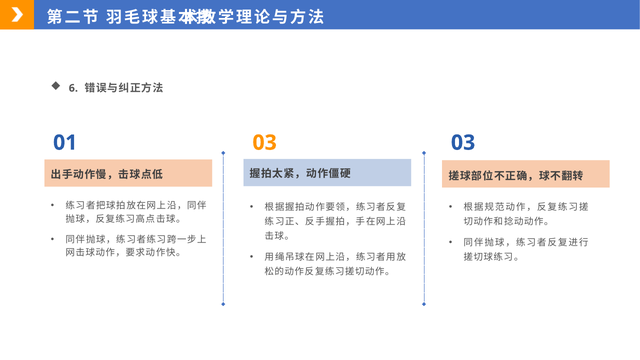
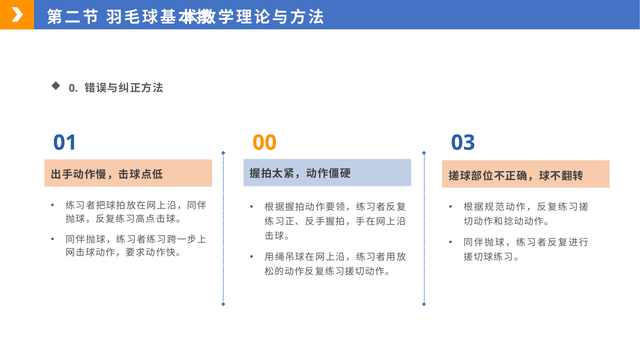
6: 6 -> 0 (73, 88)
01 03: 03 -> 00 (265, 143)
